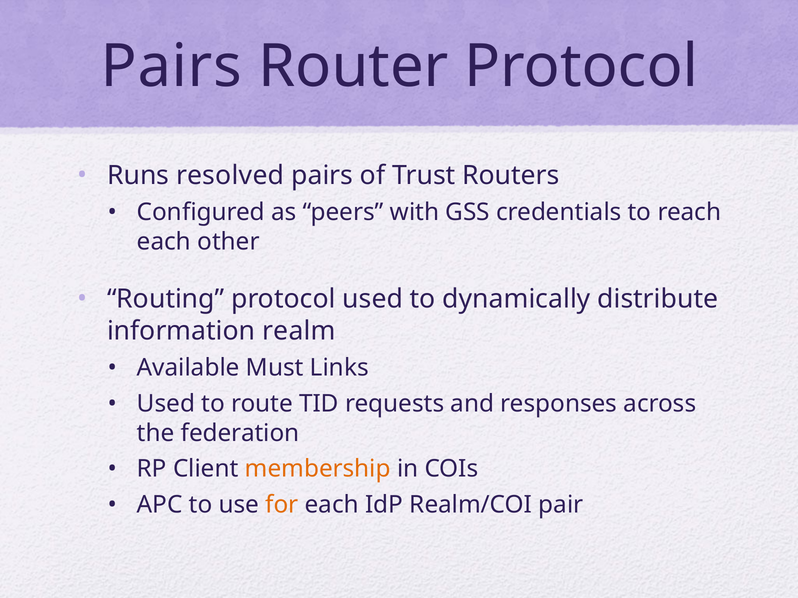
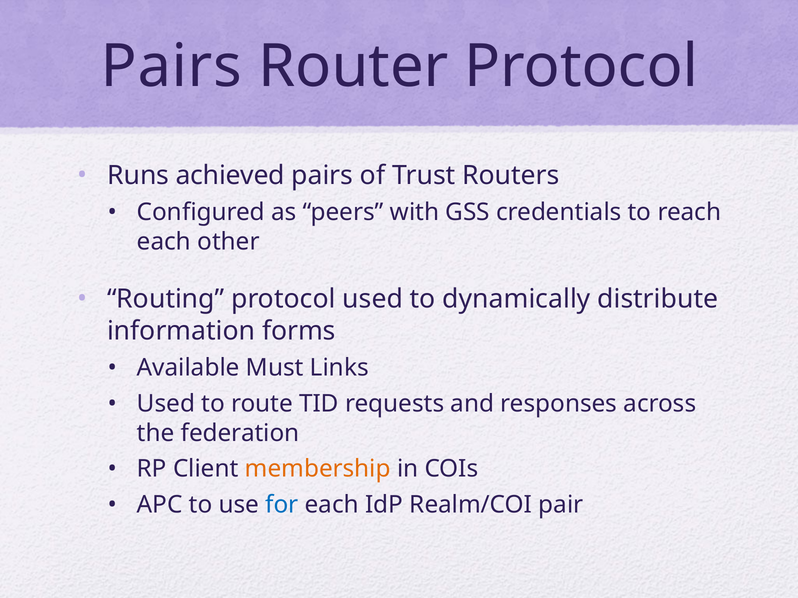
resolved: resolved -> achieved (230, 176)
realm: realm -> forms (299, 331)
for colour: orange -> blue (282, 505)
